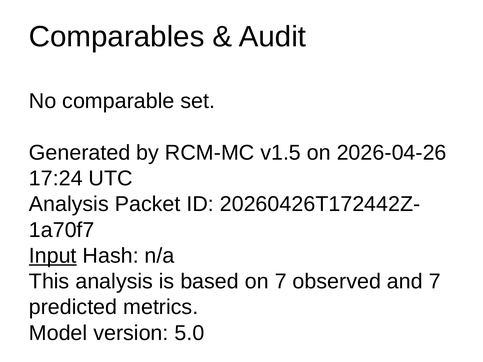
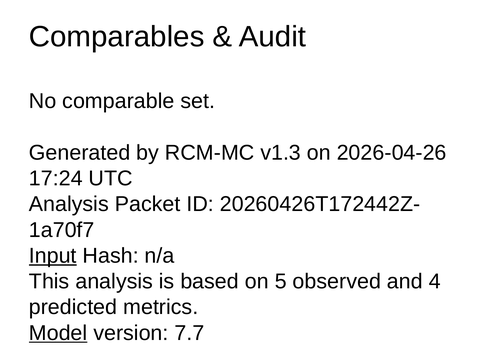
v1.5: v1.5 -> v1.3 (281, 153)
on 7: 7 -> 5 (281, 282)
and 7: 7 -> 4 (435, 282)
Model underline: none -> present (58, 333)
5.0: 5.0 -> 7.7 (189, 333)
